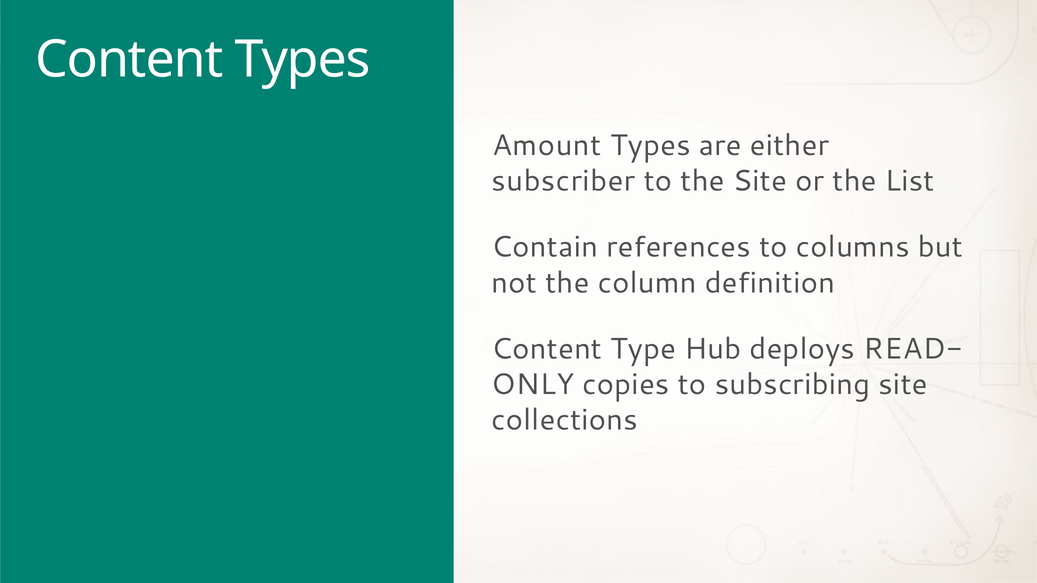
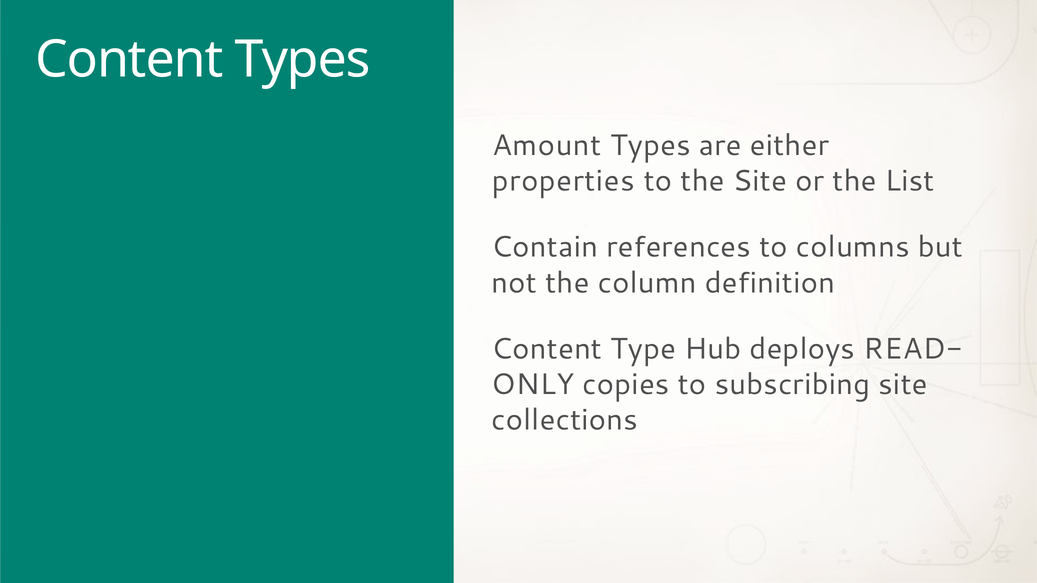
subscriber: subscriber -> properties (563, 181)
